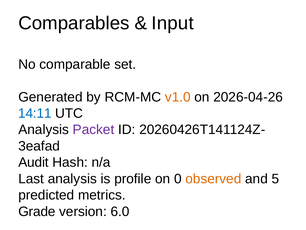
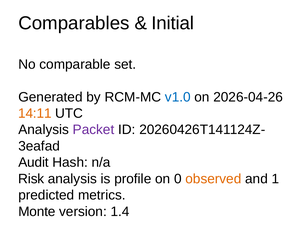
Input: Input -> Initial (173, 23)
v1.0 colour: orange -> blue (178, 97)
14:11 colour: blue -> orange (35, 113)
Last: Last -> Risk (31, 178)
5: 5 -> 1 (275, 178)
Grade: Grade -> Monte (37, 211)
6.0: 6.0 -> 1.4 (120, 211)
